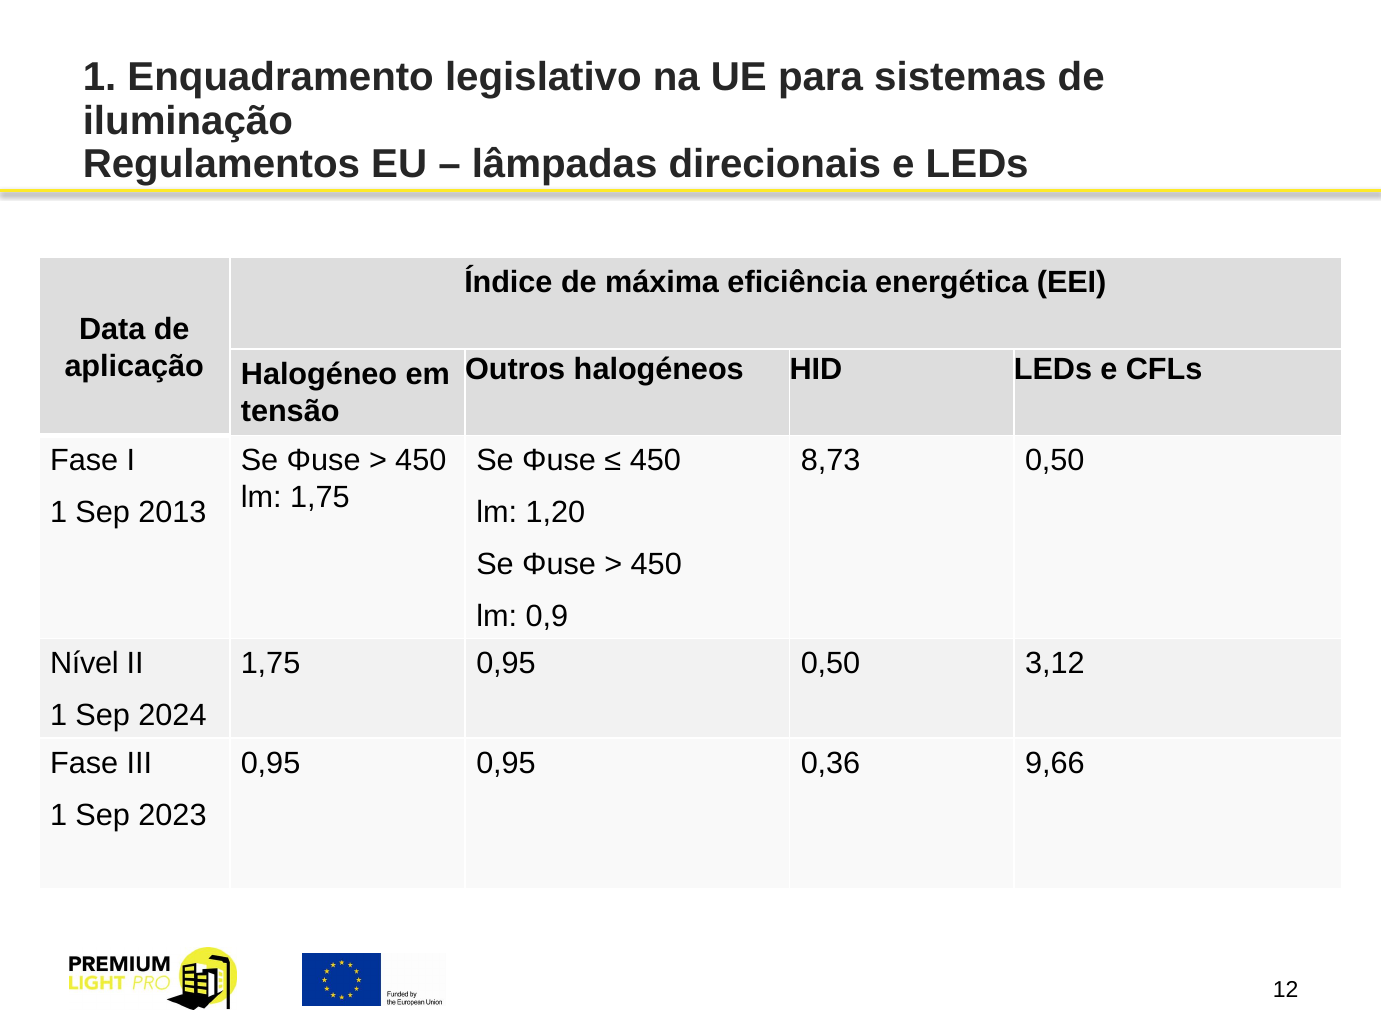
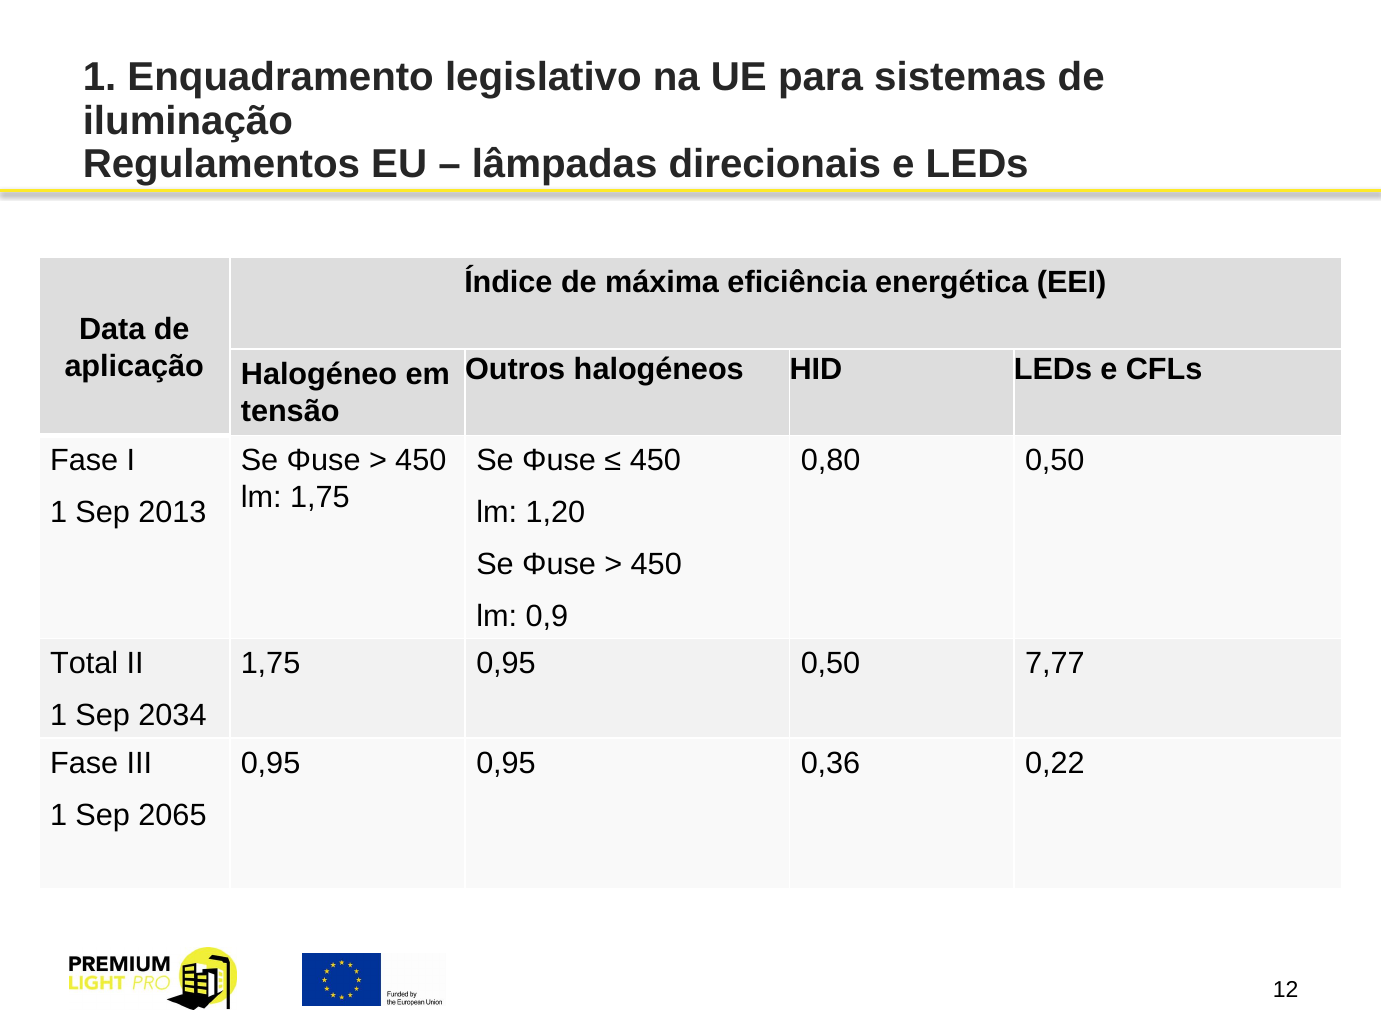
8,73: 8,73 -> 0,80 (831, 461)
Nível: Nível -> Total (84, 664)
3,12: 3,12 -> 7,77 (1055, 664)
2024: 2024 -> 2034 (172, 715)
9,66: 9,66 -> 0,22 (1055, 763)
2023: 2023 -> 2065 (172, 815)
